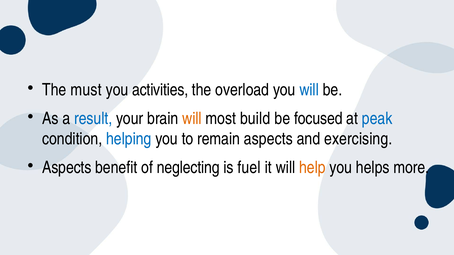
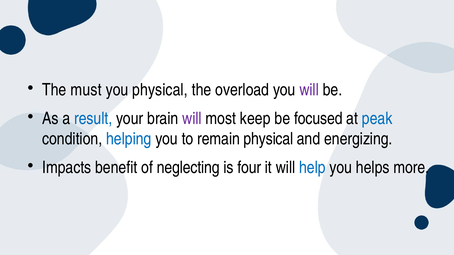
you activities: activities -> physical (160, 90)
will colour: blue -> purple (309, 90)
will colour: orange -> purple (192, 119)
build: build -> keep (255, 119)
remain aspects: aspects -> physical (268, 139)
exercising: exercising -> energizing (358, 139)
Aspects: Aspects -> Impacts (67, 168)
fuel: fuel -> four (249, 168)
help colour: orange -> blue (312, 168)
